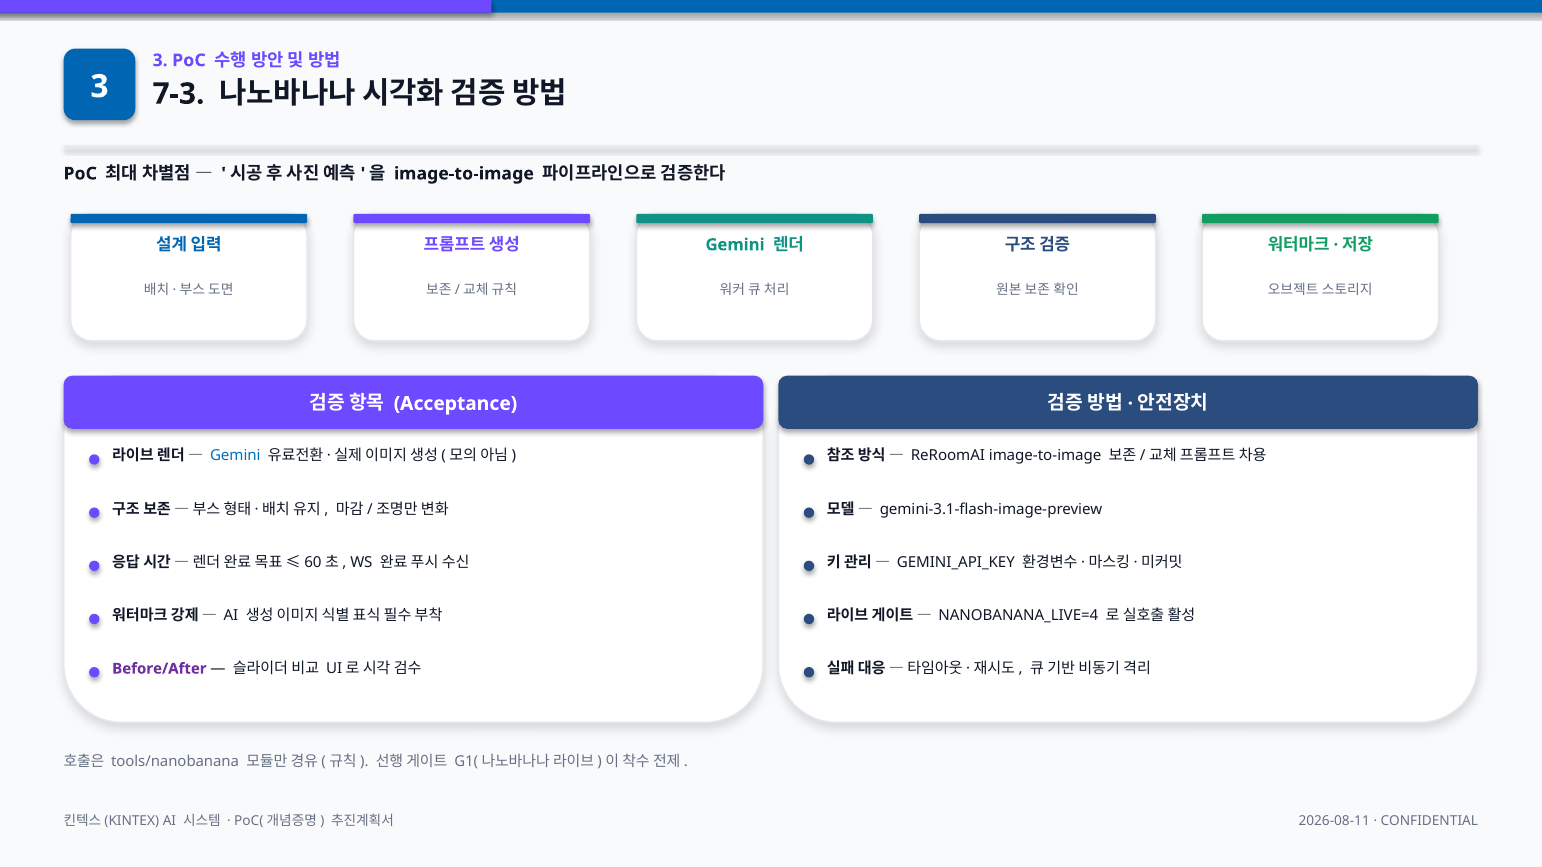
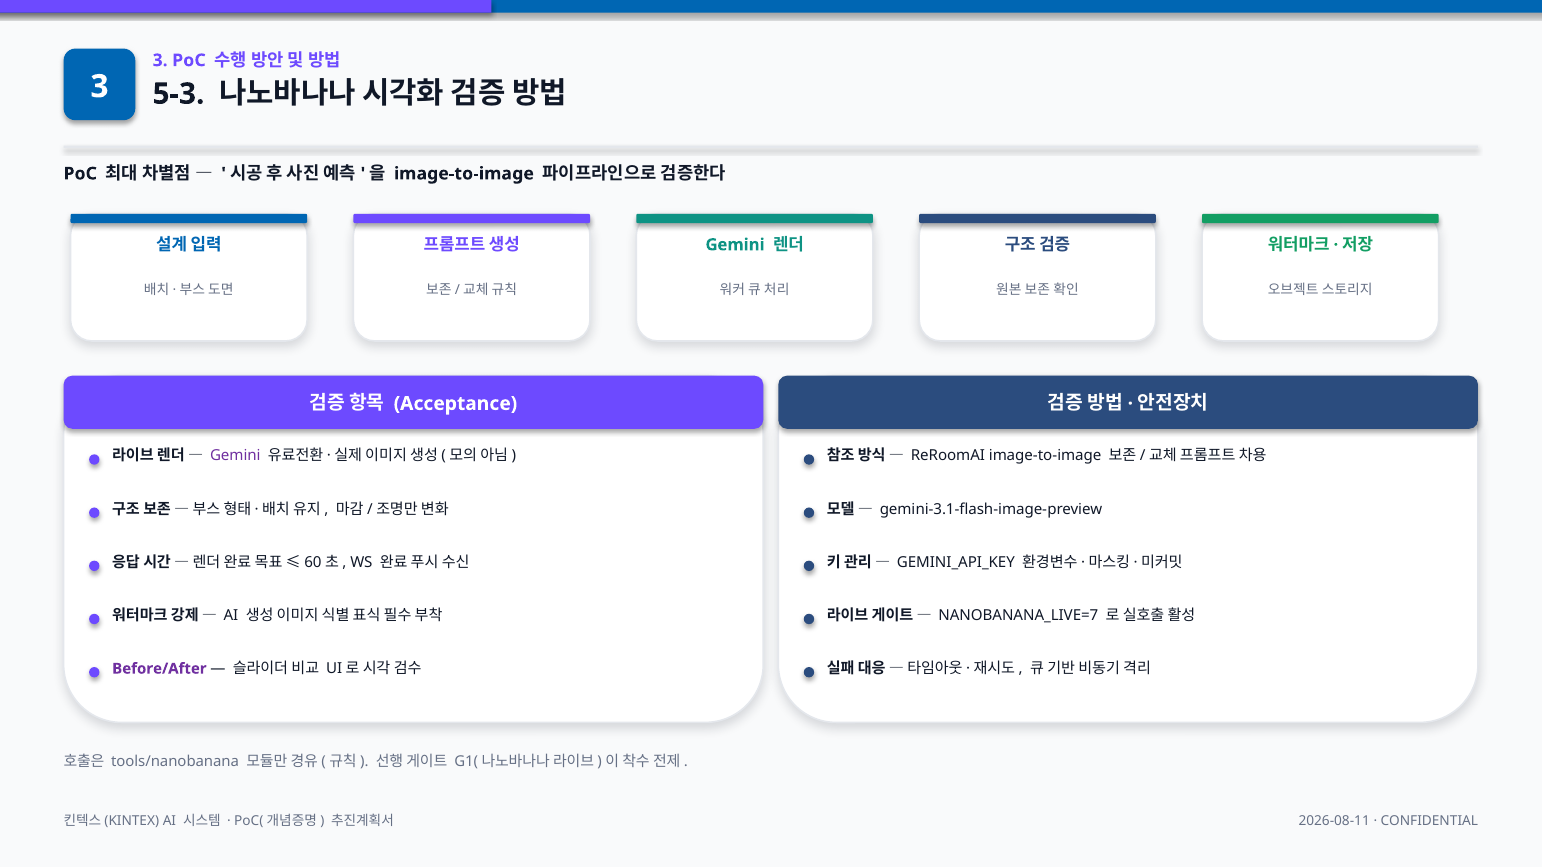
7-3: 7-3 -> 5-3 (179, 94)
Gemini colour: blue -> purple (235, 456)
NANOBANANA_LIVE=4: NANOBANANA_LIVE=4 -> NANOBANANA_LIVE=7 (1018, 616)
